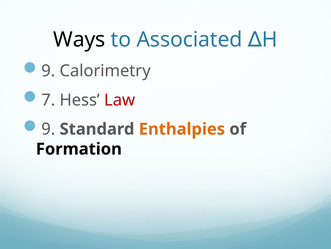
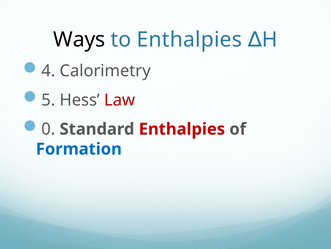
to Associated: Associated -> Enthalpies (189, 39)
9: 9 -> 4 (48, 71)
7: 7 -> 5 (48, 100)
9: 9 -> 0 (48, 129)
Enthalpies colour: orange -> red (182, 129)
Formation colour: black -> blue (79, 149)
